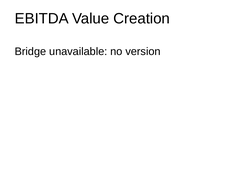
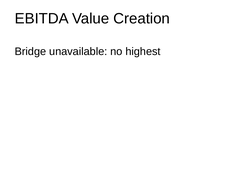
version: version -> highest (143, 51)
